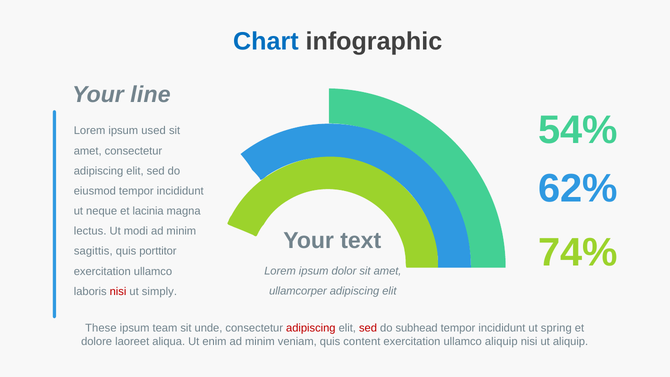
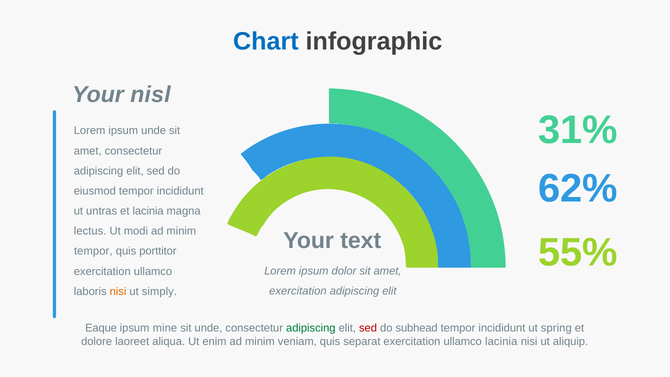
line: line -> nisl (150, 95)
54%: 54% -> 31% (578, 130)
ipsum used: used -> unde (154, 131)
neque: neque -> untras (102, 211)
74%: 74% -> 55% (578, 252)
sagittis: sagittis -> tempor (93, 251)
ullamcorper: ullamcorper -> exercitation (298, 291)
nisi colour: red -> orange (118, 291)
These: These -> Eaque (101, 328)
team: team -> mine (165, 328)
adipiscing colour: red -> green (311, 328)
content: content -> separat (362, 341)
ullamco aliquip: aliquip -> lacinia (501, 341)
